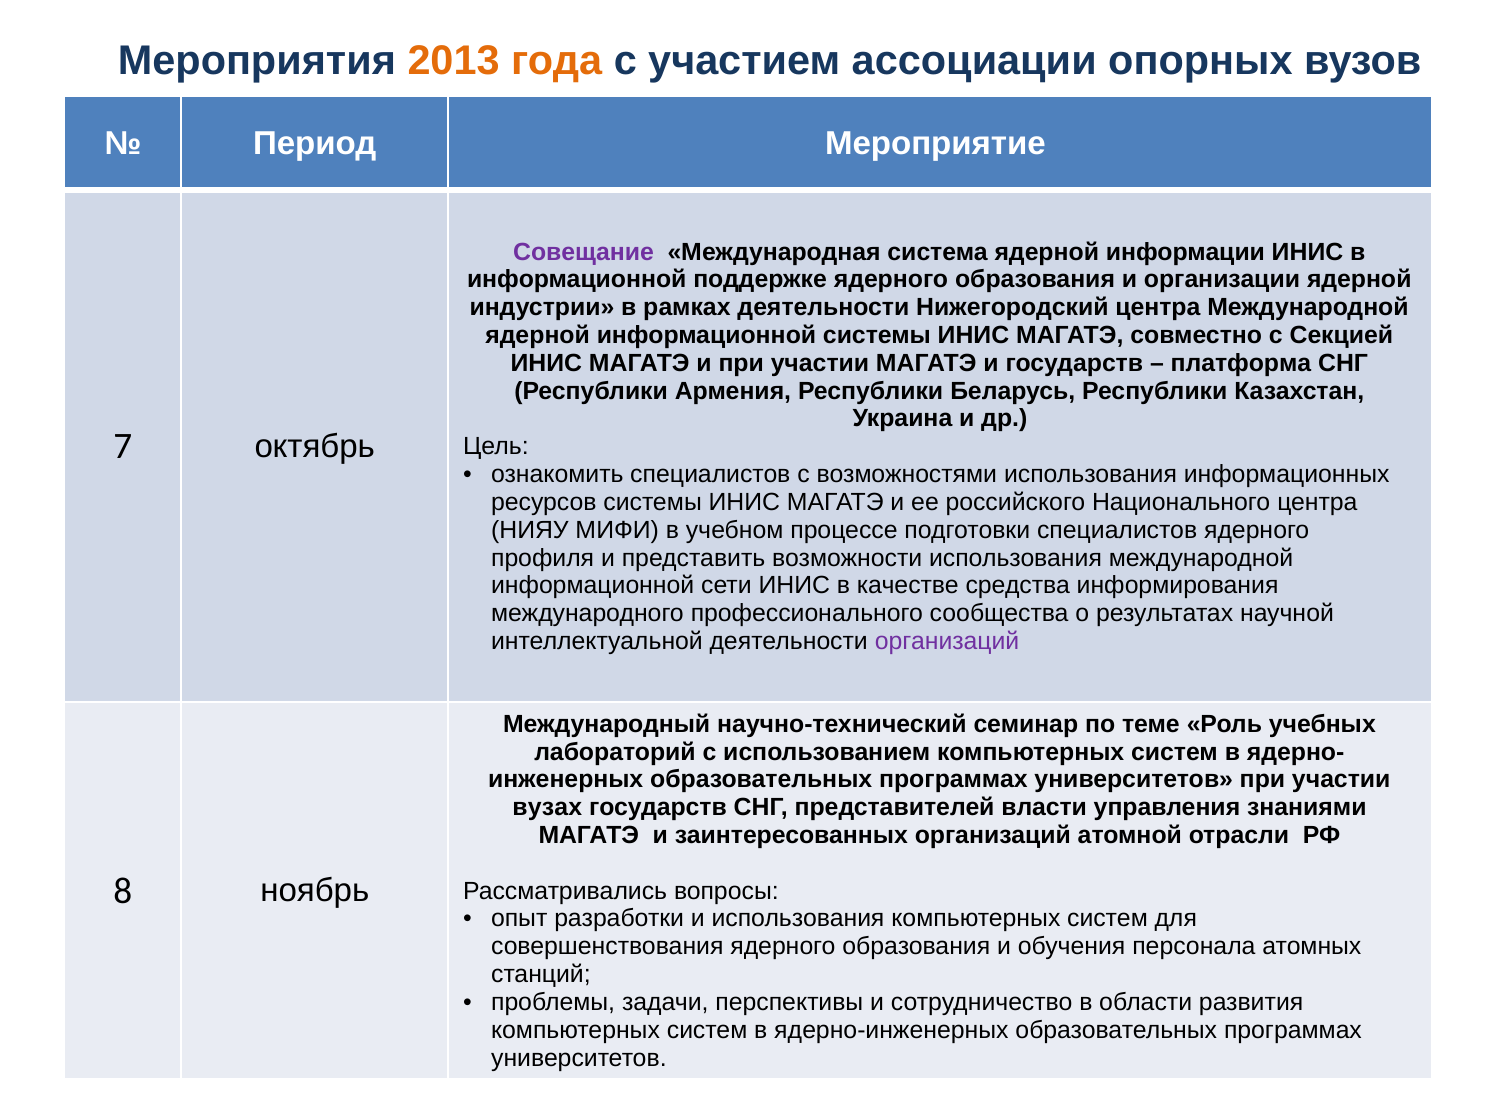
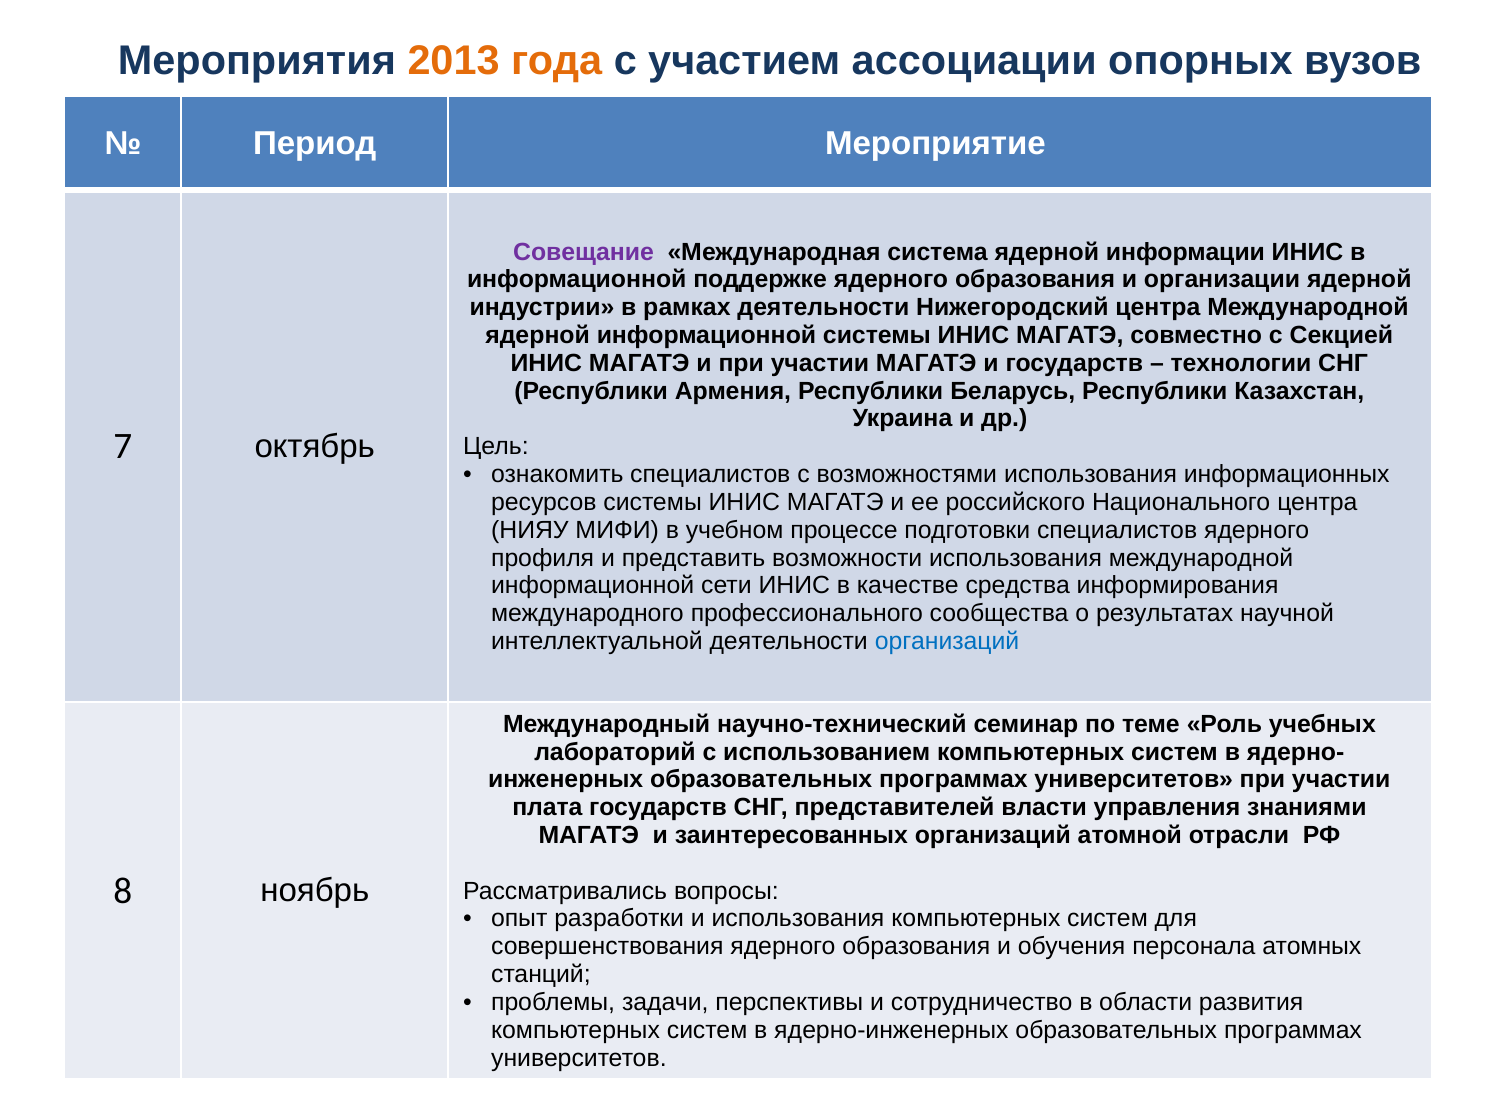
платформа: платформа -> технологии (1241, 363)
организаций colour: purple -> blue (947, 641)
вузах: вузах -> плата (547, 807)
